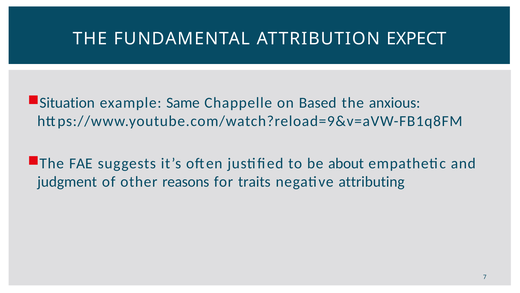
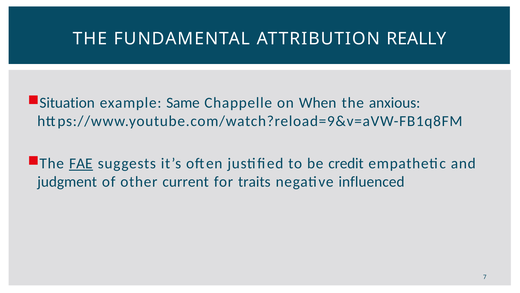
EXPECT: EXPECT -> REALLY (417, 39)
Based: Based -> When (318, 103)
FAE underline: none -> present (81, 163)
about: about -> credit (346, 163)
reasons: reasons -> current (186, 181)
attributing: attributing -> influenced (372, 181)
